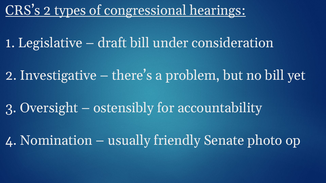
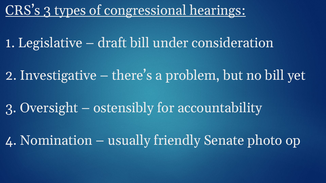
CRS’s 2: 2 -> 3 (47, 10)
